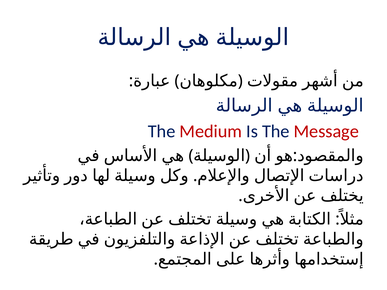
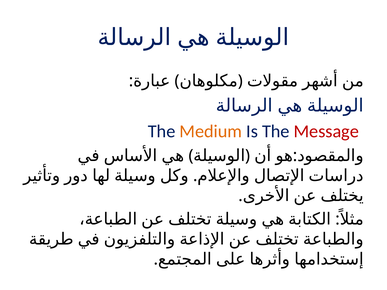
Medium colour: red -> orange (211, 132)
